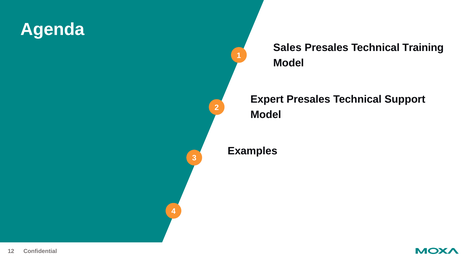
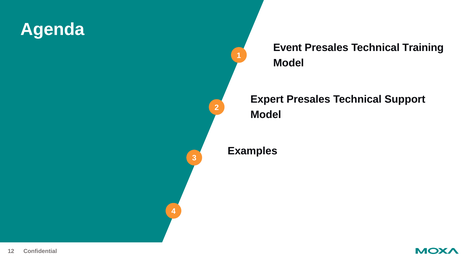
Sales: Sales -> Event (287, 48)
